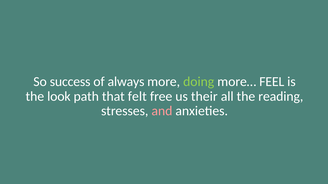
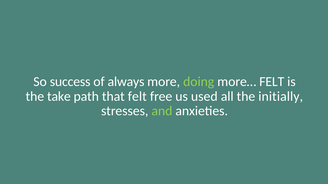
more… FEEL: FEEL -> FELT (272, 82)
look: look -> take (59, 97)
their: their -> used (204, 97)
reading: reading -> initially (281, 97)
and colour: pink -> light green (162, 111)
